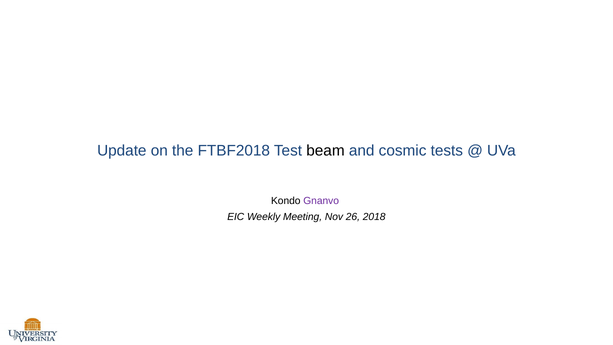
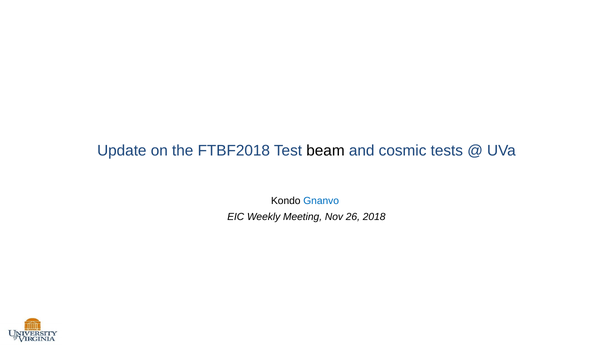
Gnanvo colour: purple -> blue (321, 201)
